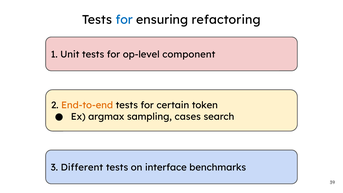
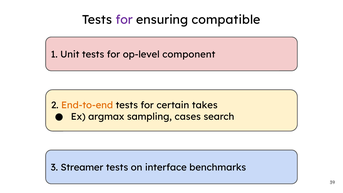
for colour: blue -> purple (124, 20)
refactoring: refactoring -> compatible (226, 20)
token: token -> takes (205, 105)
Different: Different -> Streamer (82, 168)
